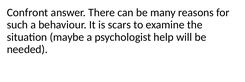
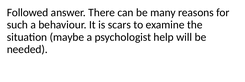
Confront: Confront -> Followed (28, 12)
